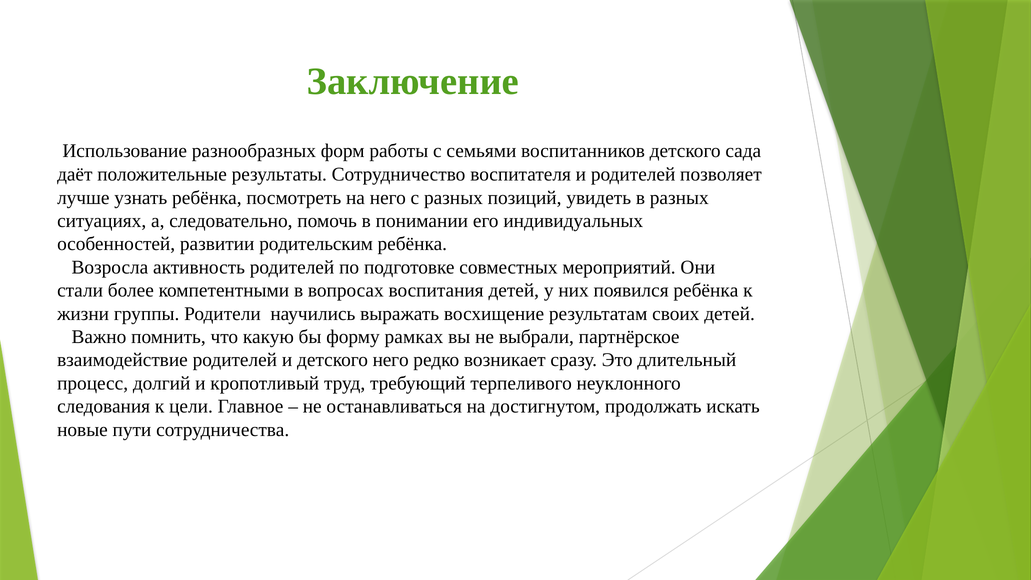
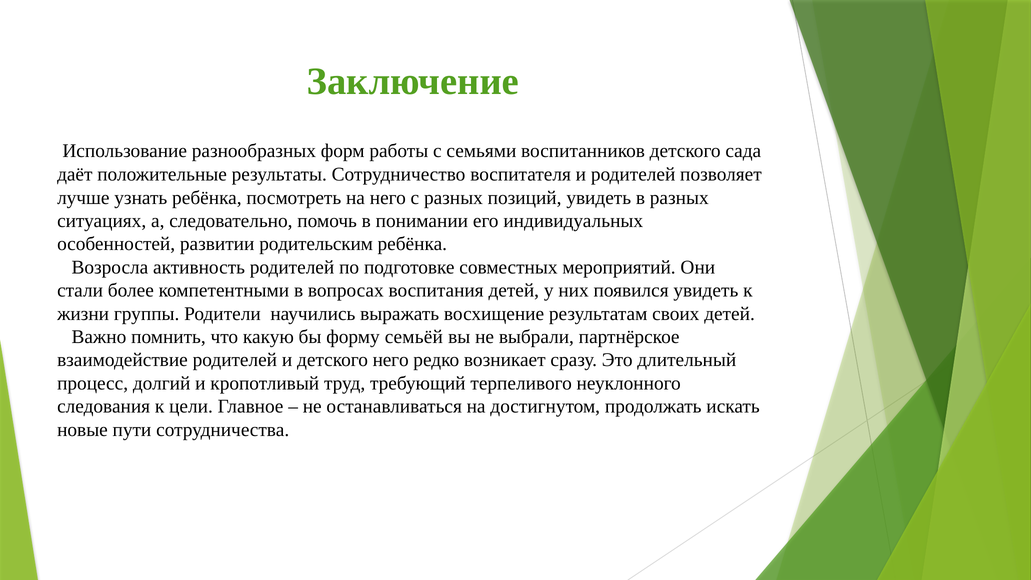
появился ребёнка: ребёнка -> увидеть (706, 290)
рамках: рамках -> семьёй (414, 337)
